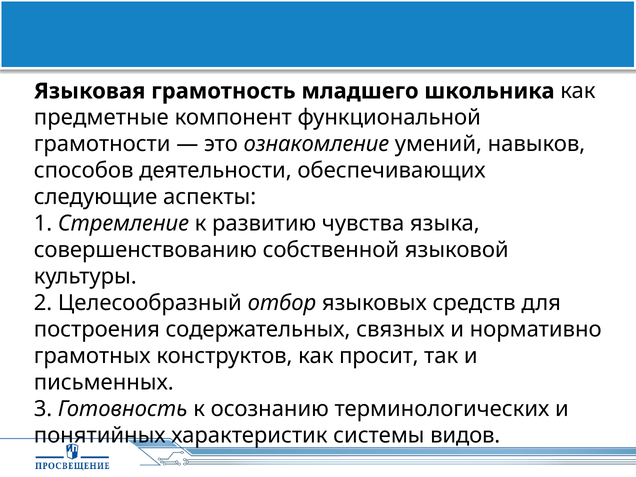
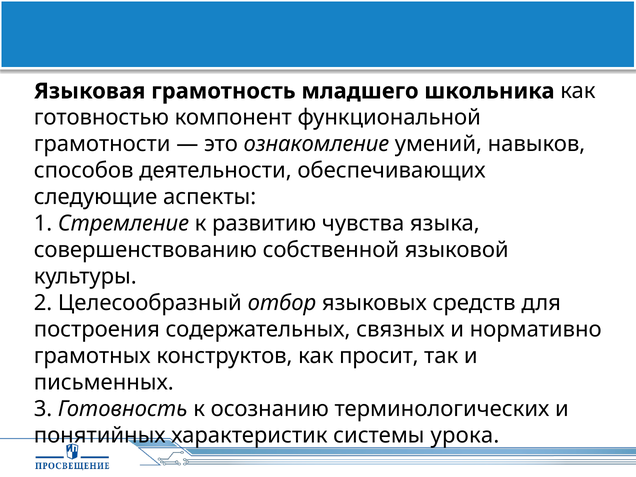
предметные: предметные -> готовностью (101, 118)
видов: видов -> урока (465, 436)
